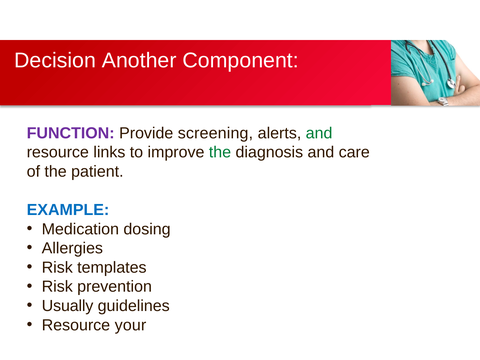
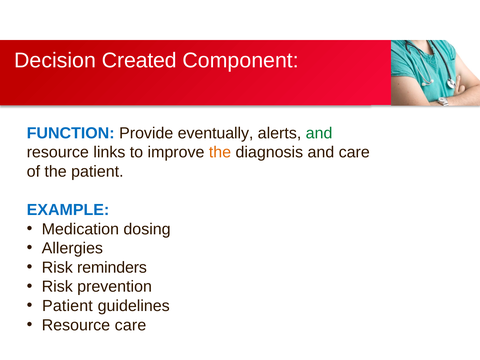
Another: Another -> Created (139, 60)
FUNCTION colour: purple -> blue (71, 133)
screening: screening -> eventually (216, 133)
the colour: green -> orange (220, 152)
templates: templates -> reminders (112, 267)
Usually: Usually -> Patient (67, 306)
Resource your: your -> care (130, 325)
